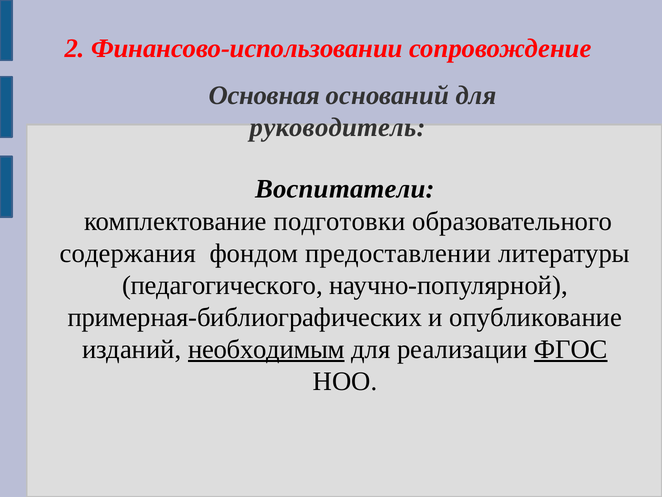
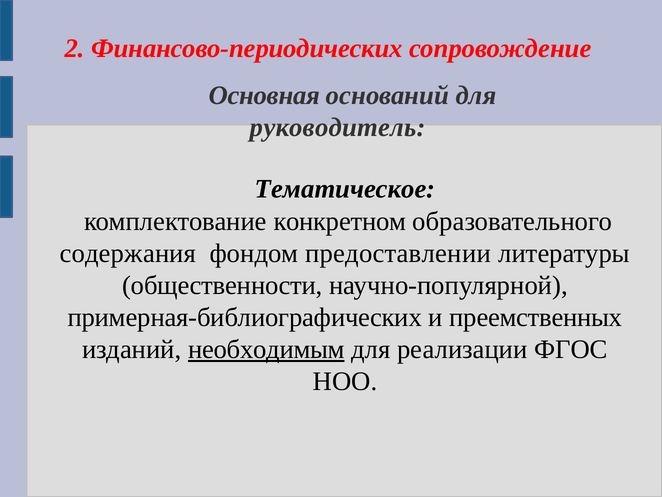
Финансово-использовании: Финансово-использовании -> Финансово-периодических (247, 49)
Воспитатели: Воспитатели -> Тематическое (345, 189)
подготовки: подготовки -> конкретном (340, 221)
педагогического: педагогического -> общественности (222, 285)
опубликование: опубликование -> преемственных (536, 317)
ФГОС underline: present -> none (571, 349)
